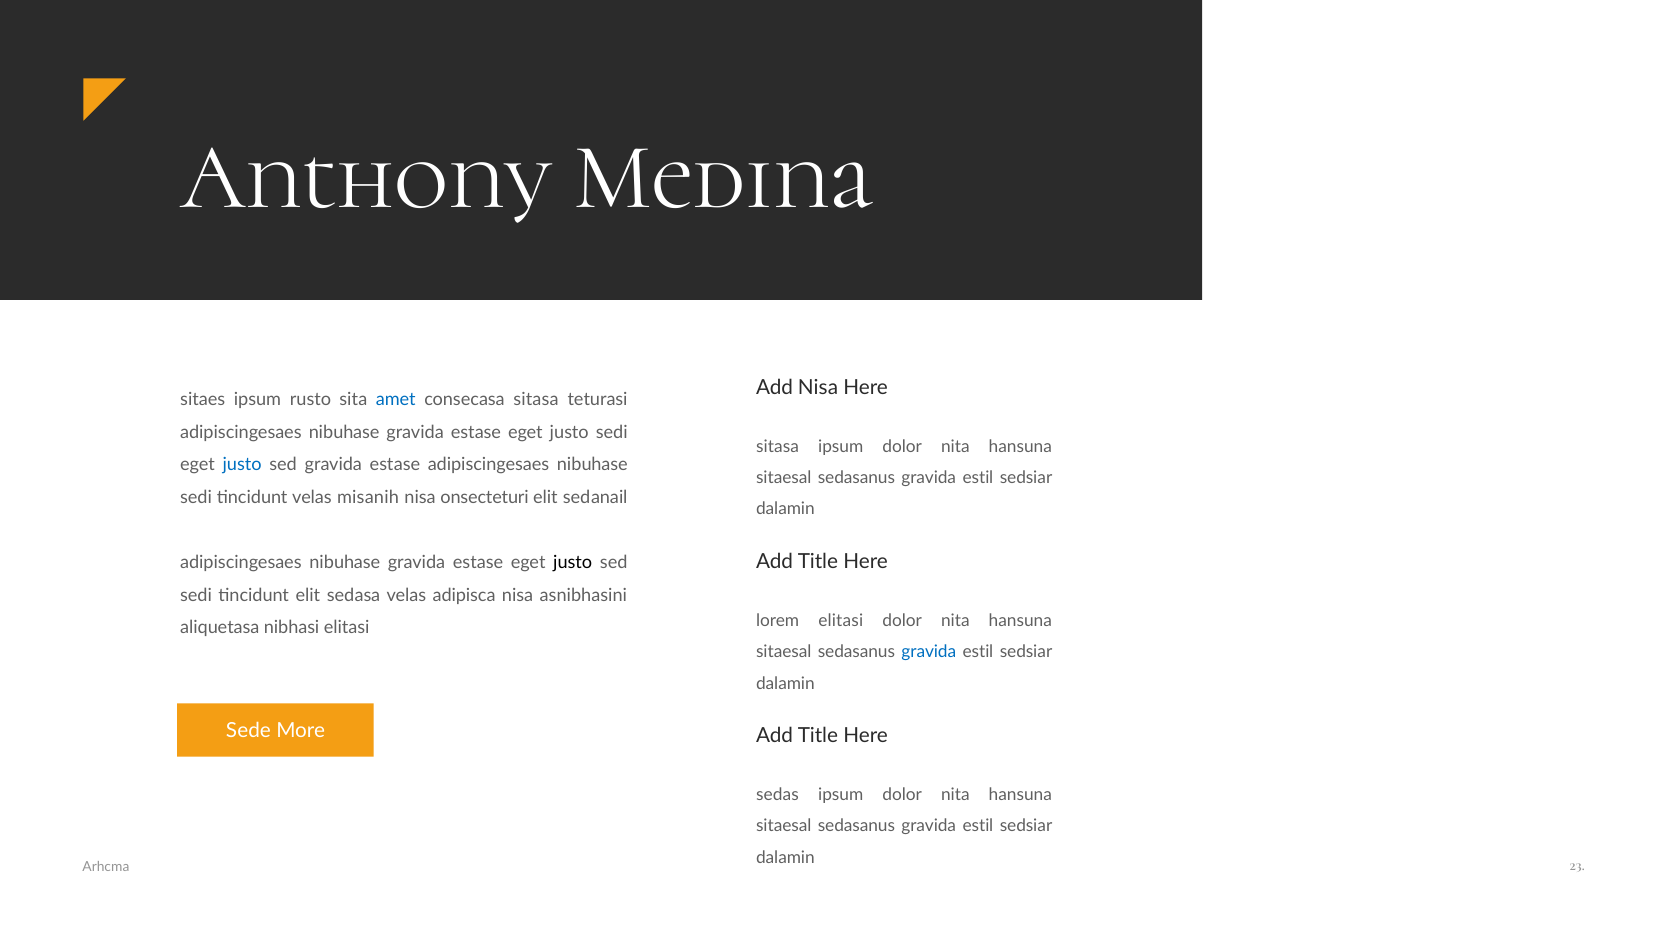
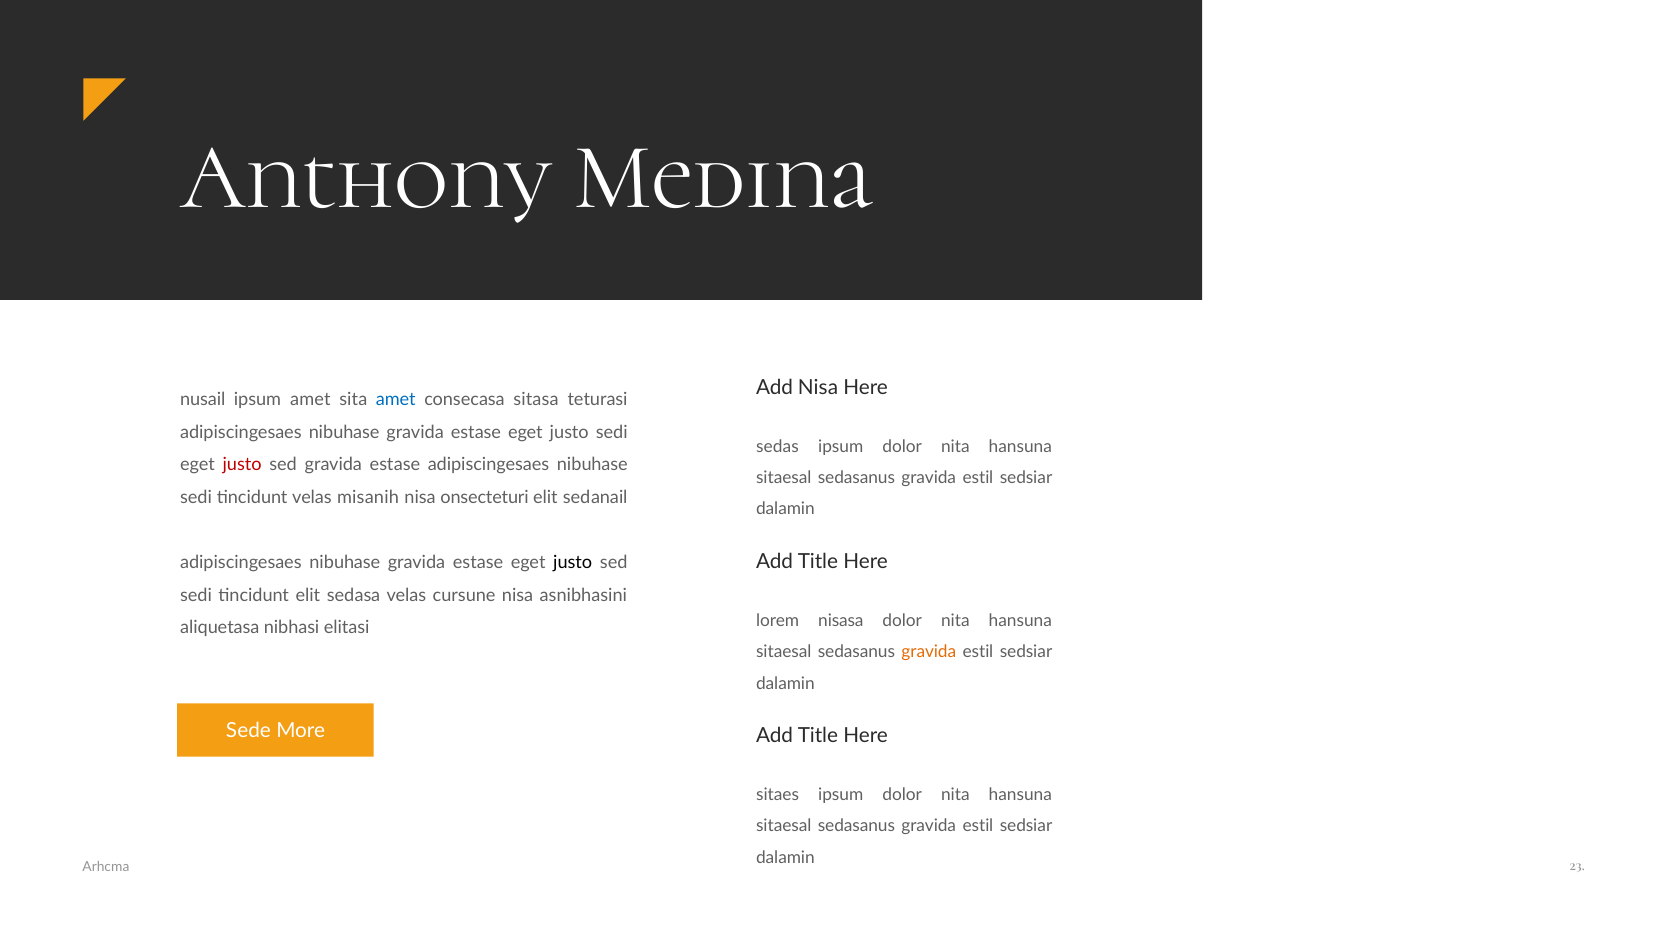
sitaes: sitaes -> nusail (203, 400)
ipsum rusto: rusto -> amet (310, 400)
sitasa: sitasa -> sedas (778, 447)
justo colour: blue -> red (242, 465)
adipisca: adipisca -> cursune (464, 596)
lorem elitasi: elitasi -> nisasa (841, 621)
gravida colour: blue -> orange (929, 652)
sedas: sedas -> sitaes (778, 795)
